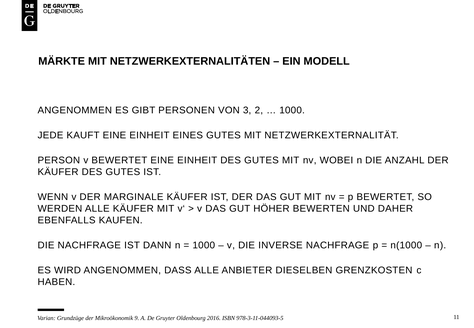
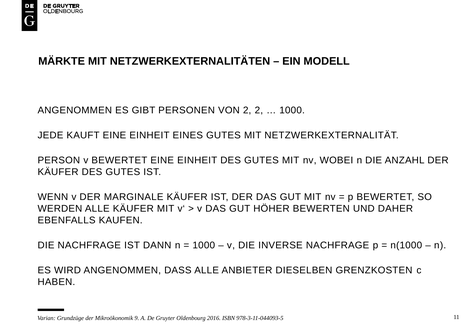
VON 3: 3 -> 2 (247, 110)
